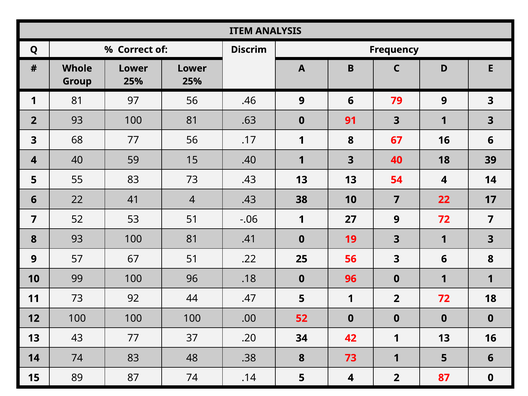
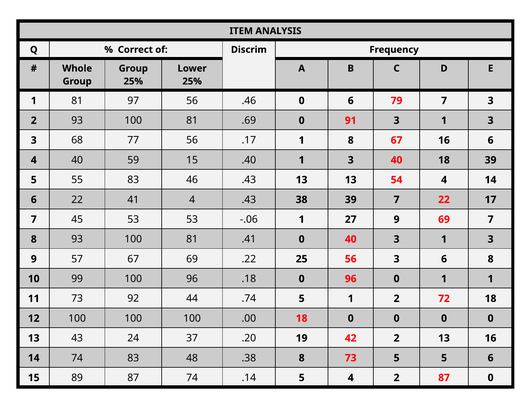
Lower: Lower -> Group (133, 68)
.46 9: 9 -> 0 (302, 101)
79 9: 9 -> 7 (444, 101)
.63: .63 -> .69 (249, 120)
83 73: 73 -> 46 (192, 180)
38 10: 10 -> 39 (351, 200)
7 52: 52 -> 45 (77, 219)
53 51: 51 -> 53 (192, 219)
9 72: 72 -> 69 (444, 219)
0 19: 19 -> 40 (351, 239)
67 51: 51 -> 69 (192, 259)
.47: .47 -> .74 (249, 299)
.00 52: 52 -> 18 (302, 318)
43 77: 77 -> 24 (133, 338)
34: 34 -> 19 (302, 338)
42 1: 1 -> 2 (397, 338)
73 1: 1 -> 5 (397, 358)
